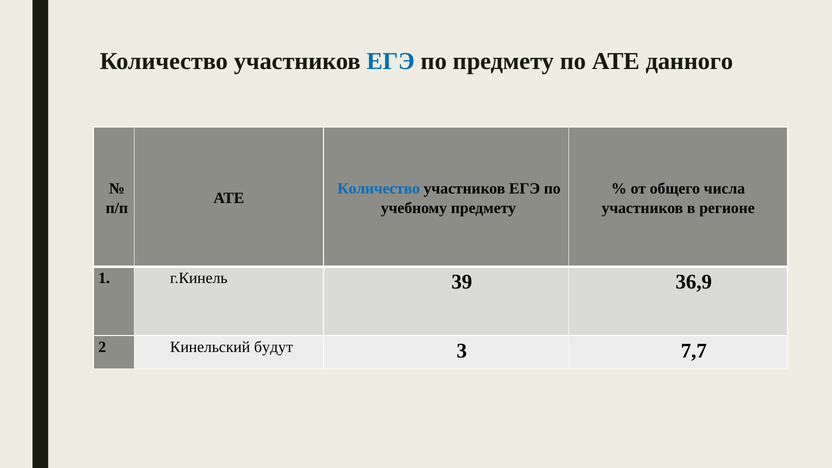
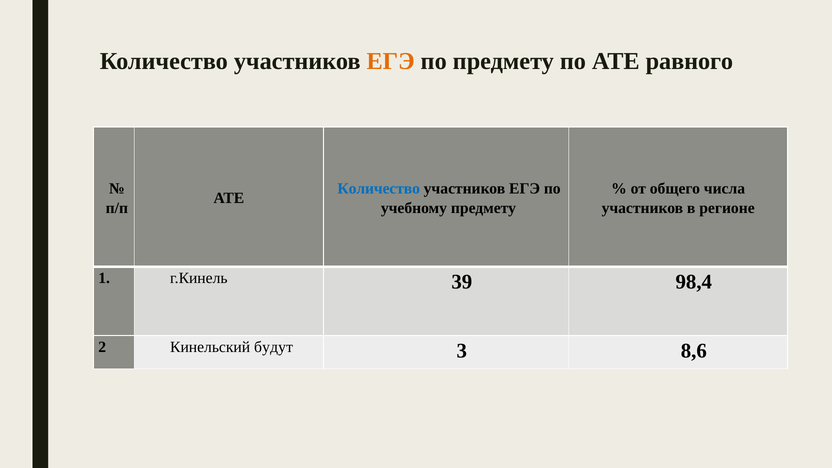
ЕГЭ colour: blue -> orange (391, 61)
данного: данного -> равного (689, 61)
36,9: 36,9 -> 98,4 (694, 282)
7,7: 7,7 -> 8,6 (694, 351)
